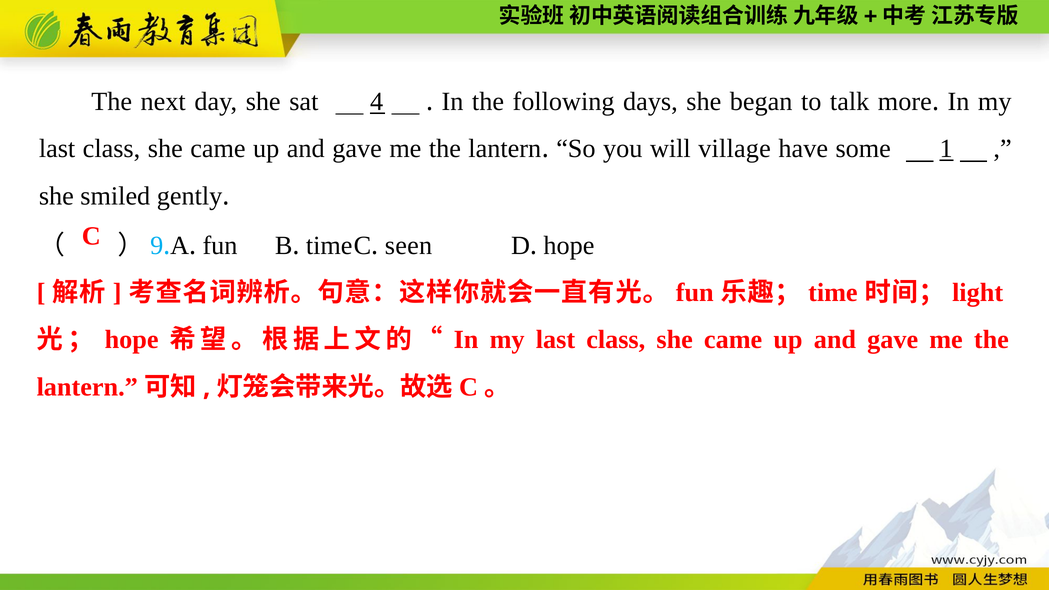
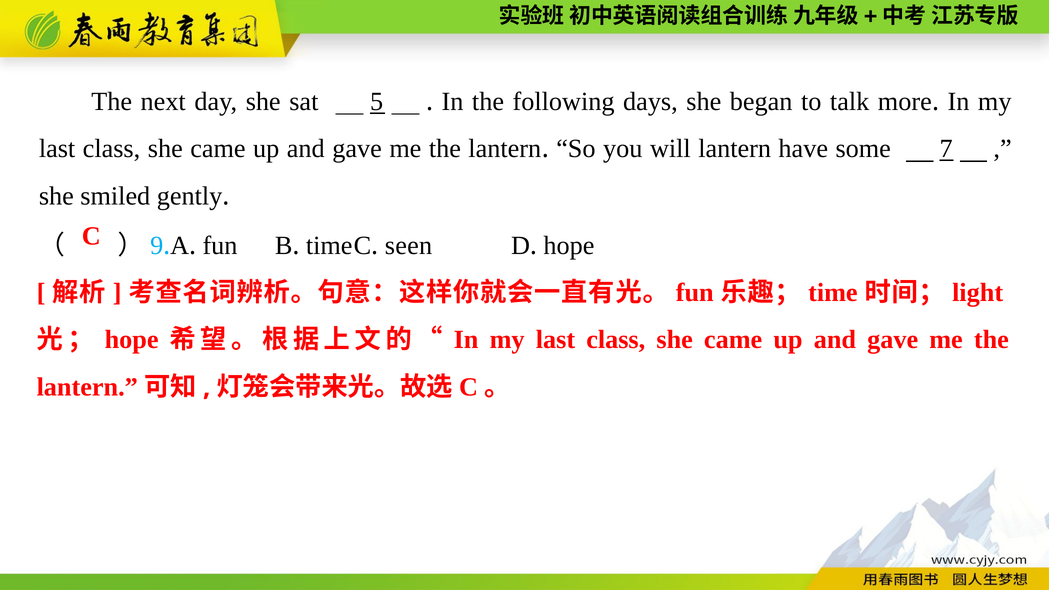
4: 4 -> 5 (377, 101)
will village: village -> lantern (735, 149)
1: 1 -> 7 (946, 149)
